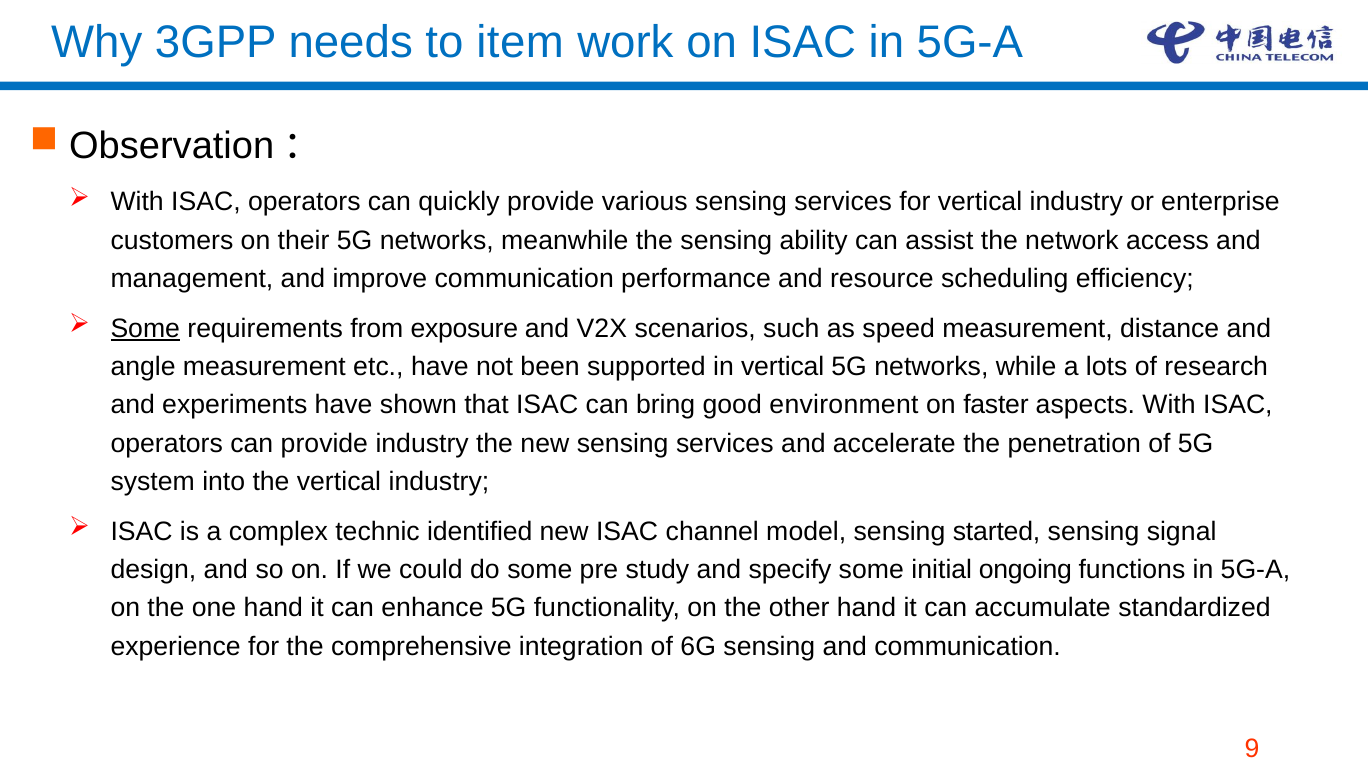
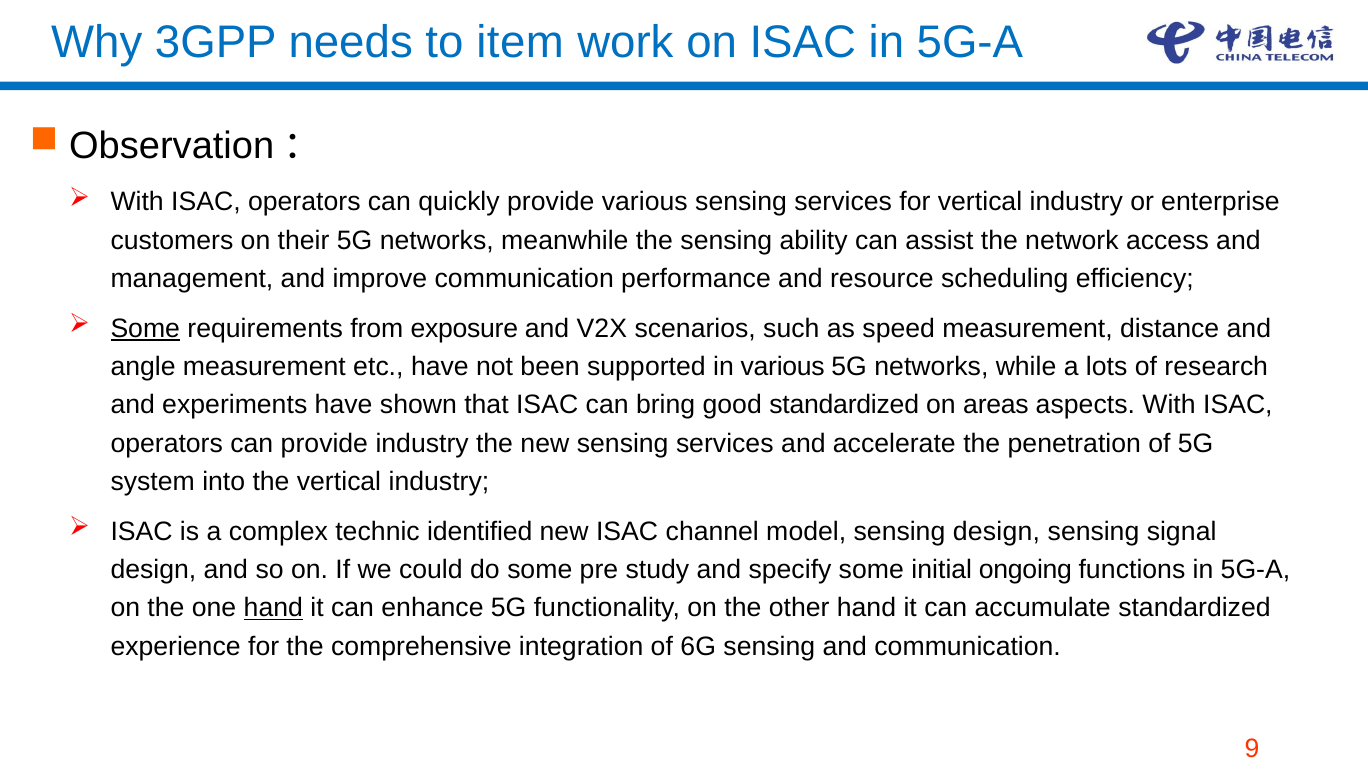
in vertical: vertical -> various (783, 366)
good environment: environment -> standardized (844, 405)
faster: faster -> areas (996, 405)
sensing started: started -> design (996, 531)
hand underline: none -> present (273, 608)
